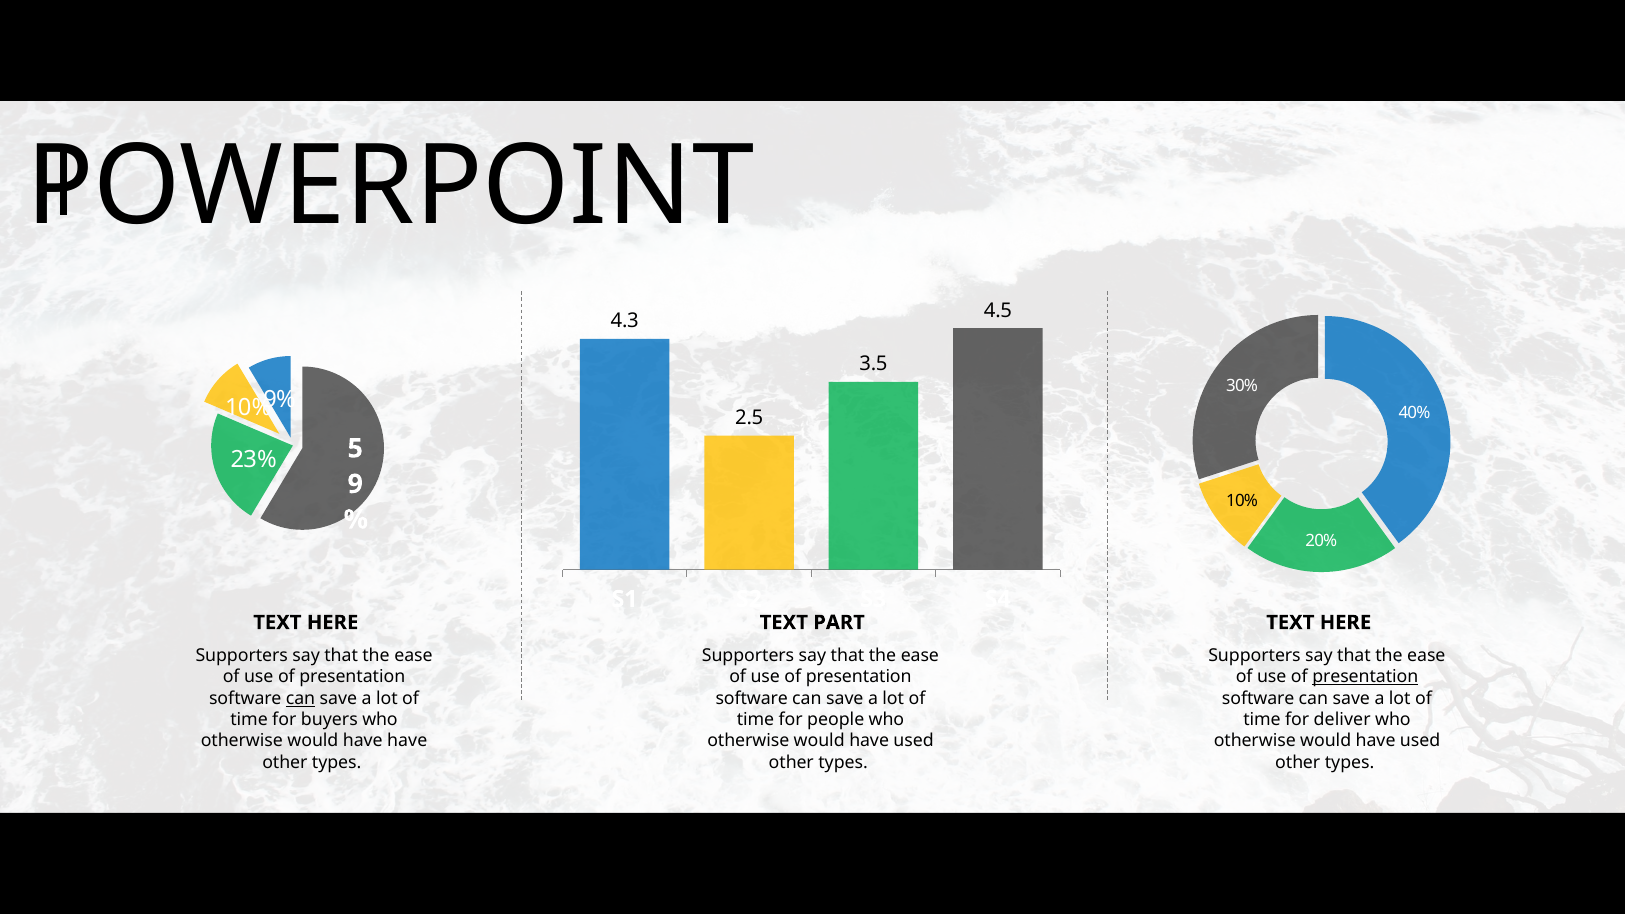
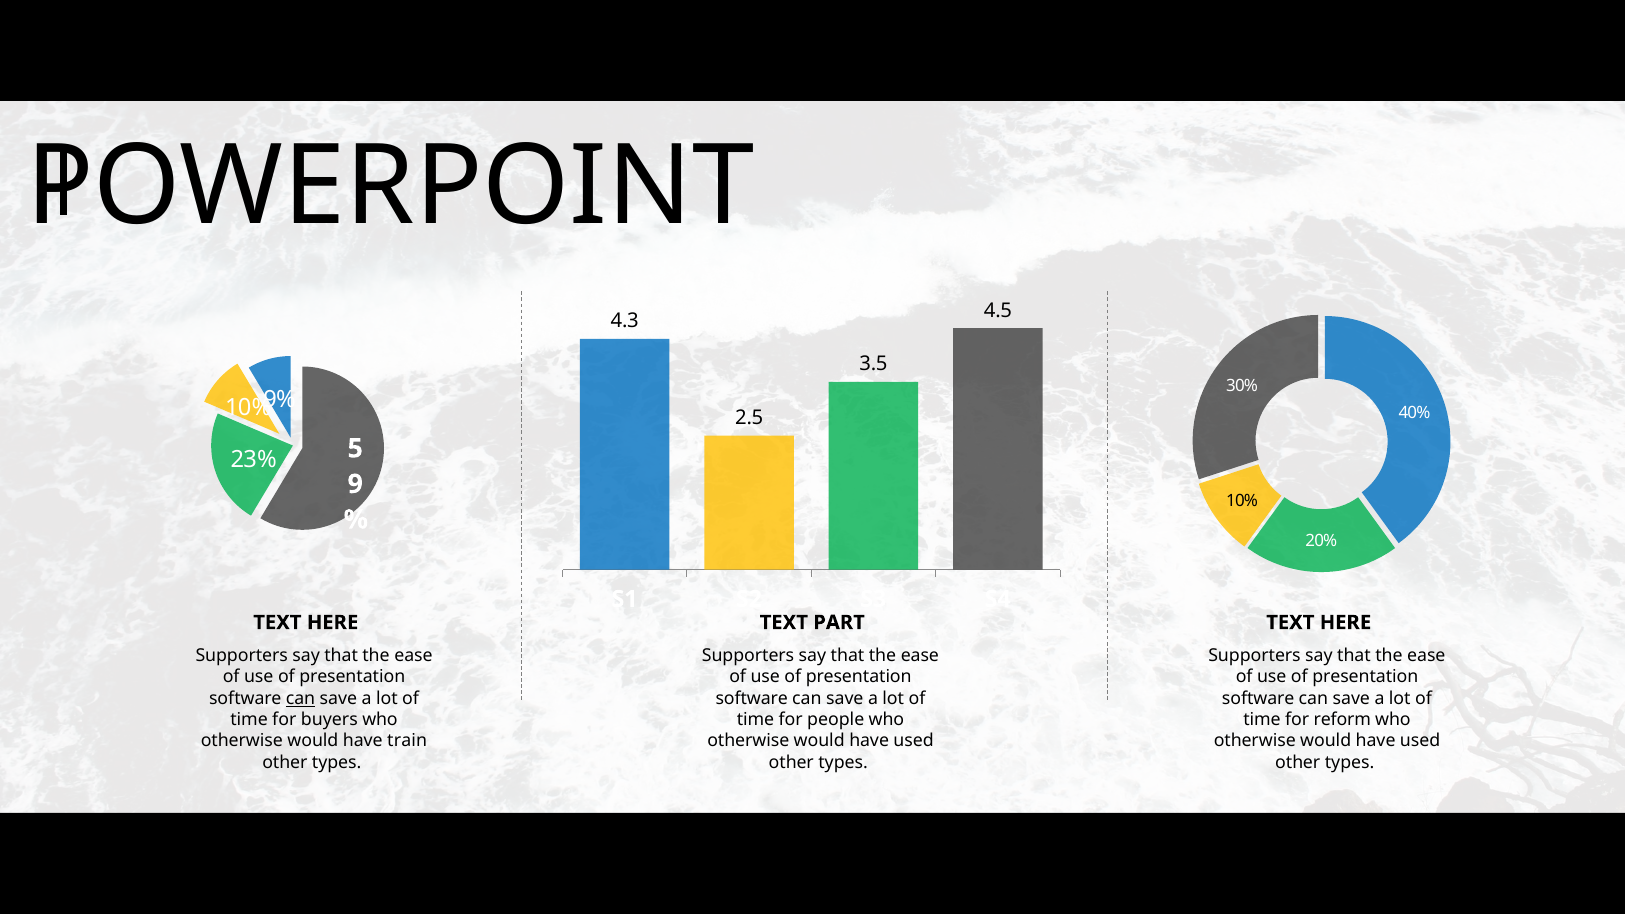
presentation underline: present -> none (1365, 677)
deliver: deliver -> reform (1342, 720)
have have: have -> train (407, 741)
